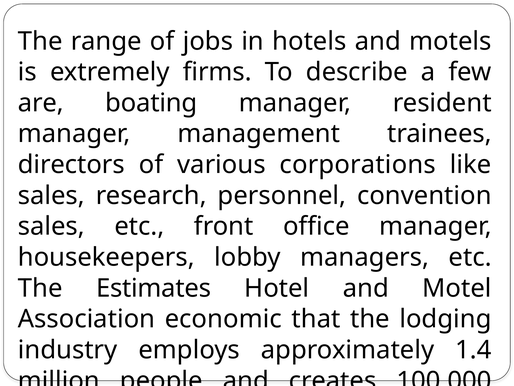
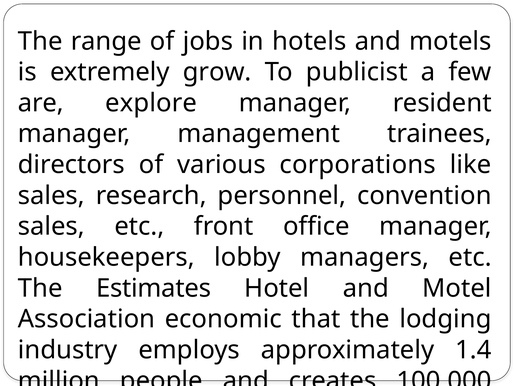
firms: firms -> grow (217, 72)
describe: describe -> publicist (357, 72)
boating: boating -> explore (151, 103)
